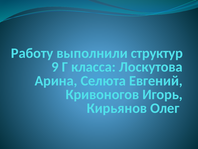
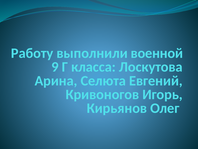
структур: структур -> военной (157, 53)
